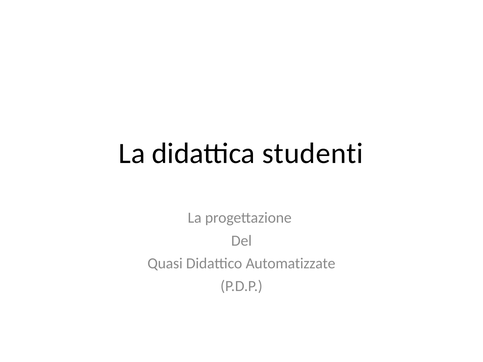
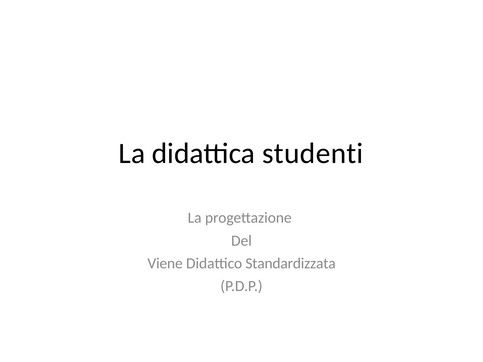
Quasi: Quasi -> Viene (165, 264)
Automatizzate: Automatizzate -> Standardizzata (291, 264)
